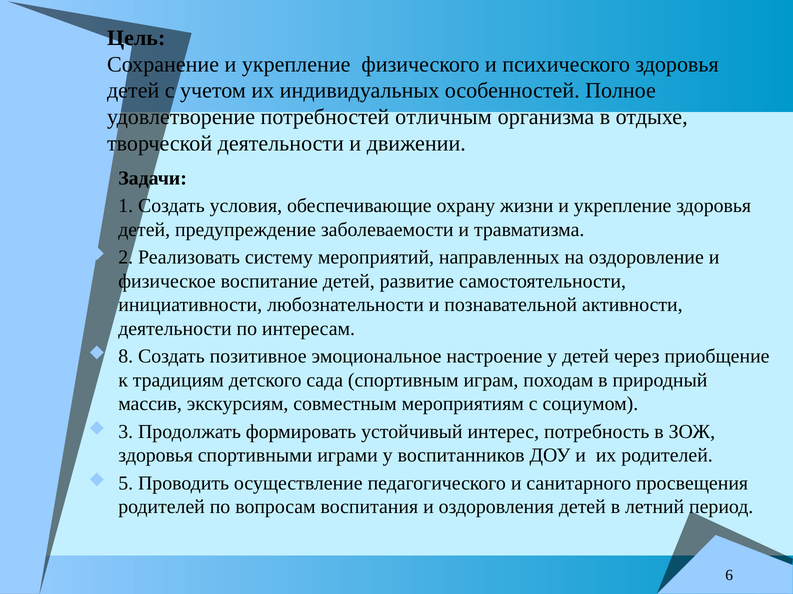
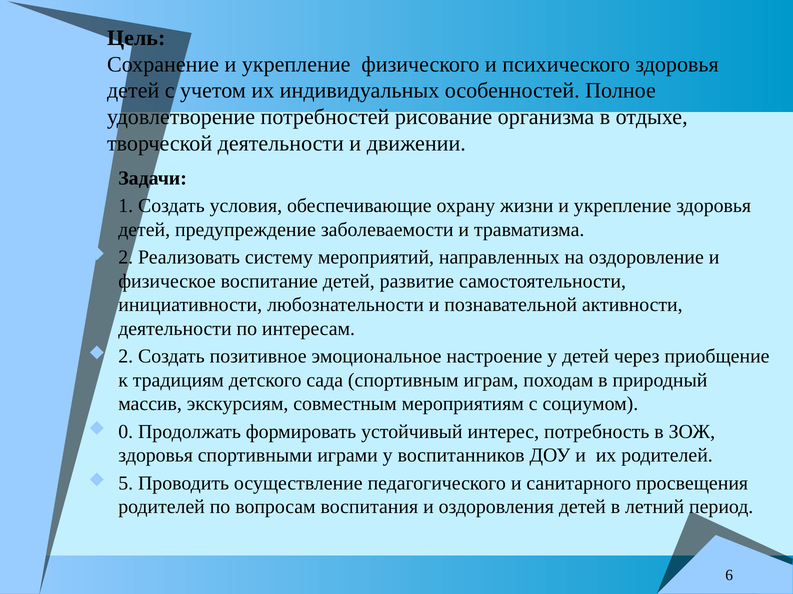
отличным: отличным -> рисование (444, 117)
8: 8 -> 2 (126, 357)
3: 3 -> 0 (126, 432)
